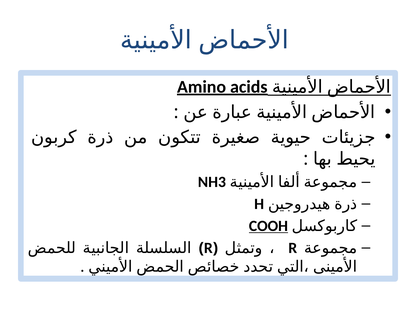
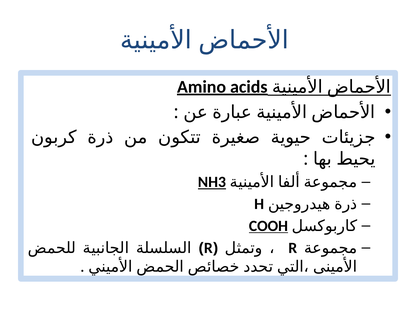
NH3 underline: none -> present (212, 182)
